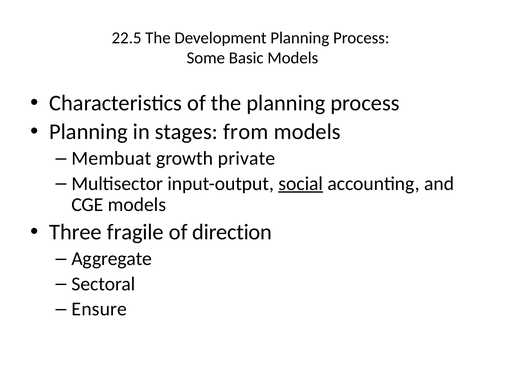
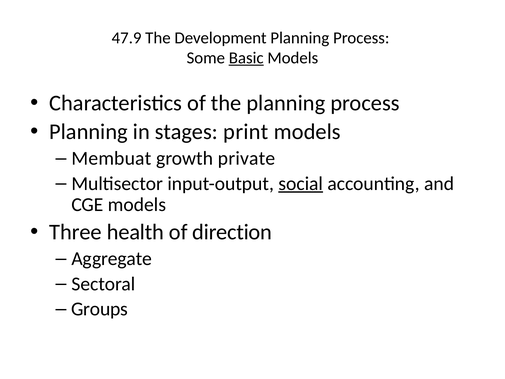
22.5: 22.5 -> 47.9 (127, 38)
Basic underline: none -> present (246, 58)
from: from -> print (246, 132)
fragile: fragile -> health (135, 232)
Ensure: Ensure -> Groups (100, 309)
